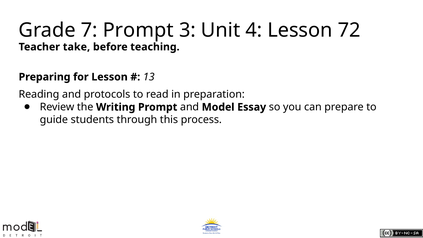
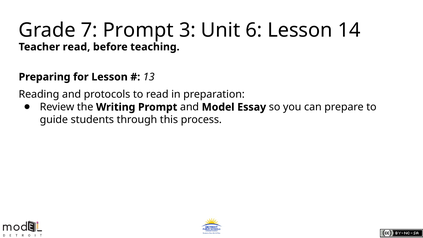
4: 4 -> 6 (254, 30)
72: 72 -> 14 (349, 30)
Teacher take: take -> read (76, 47)
